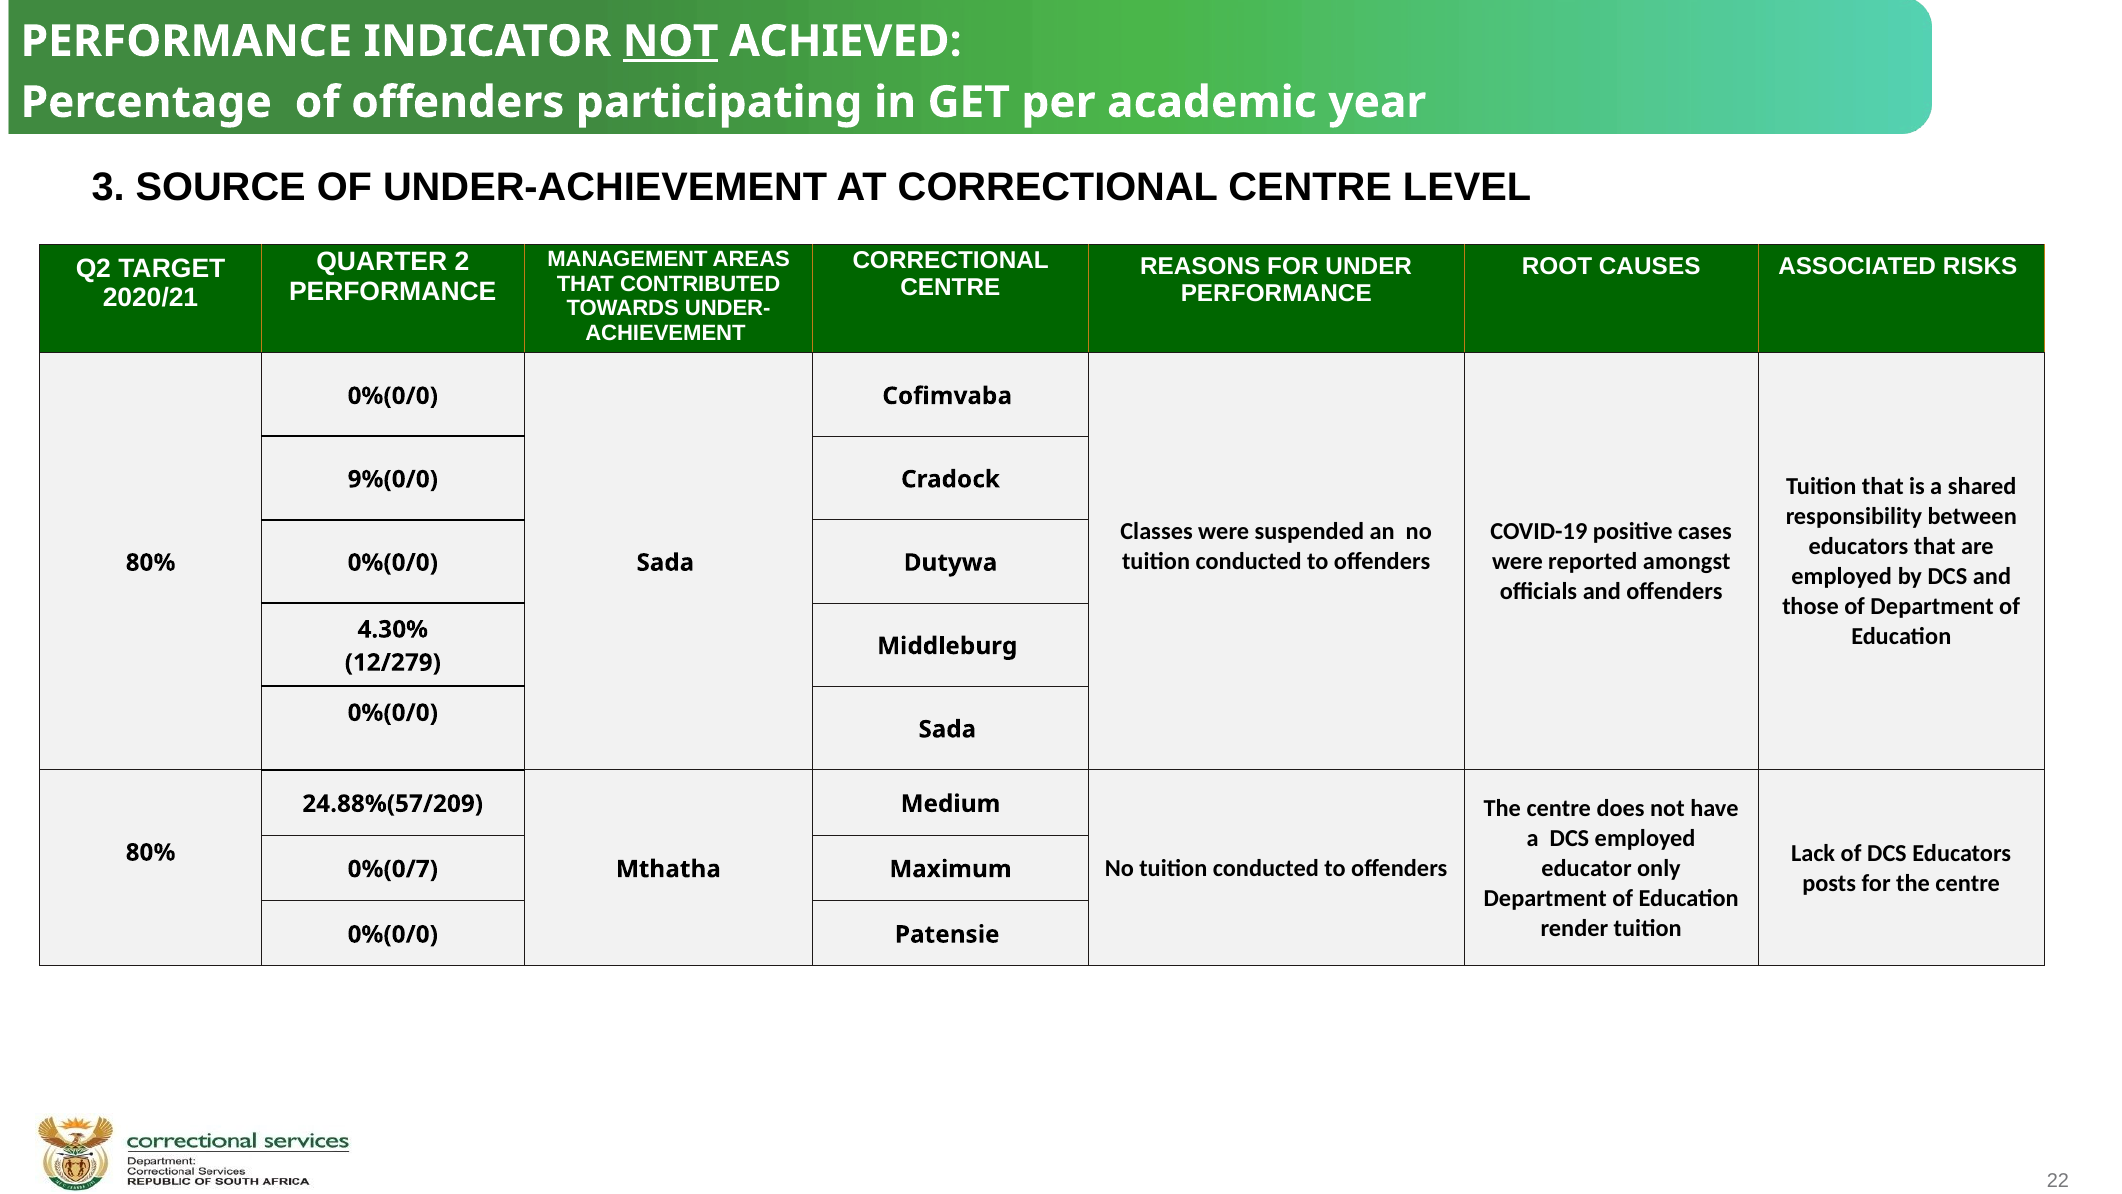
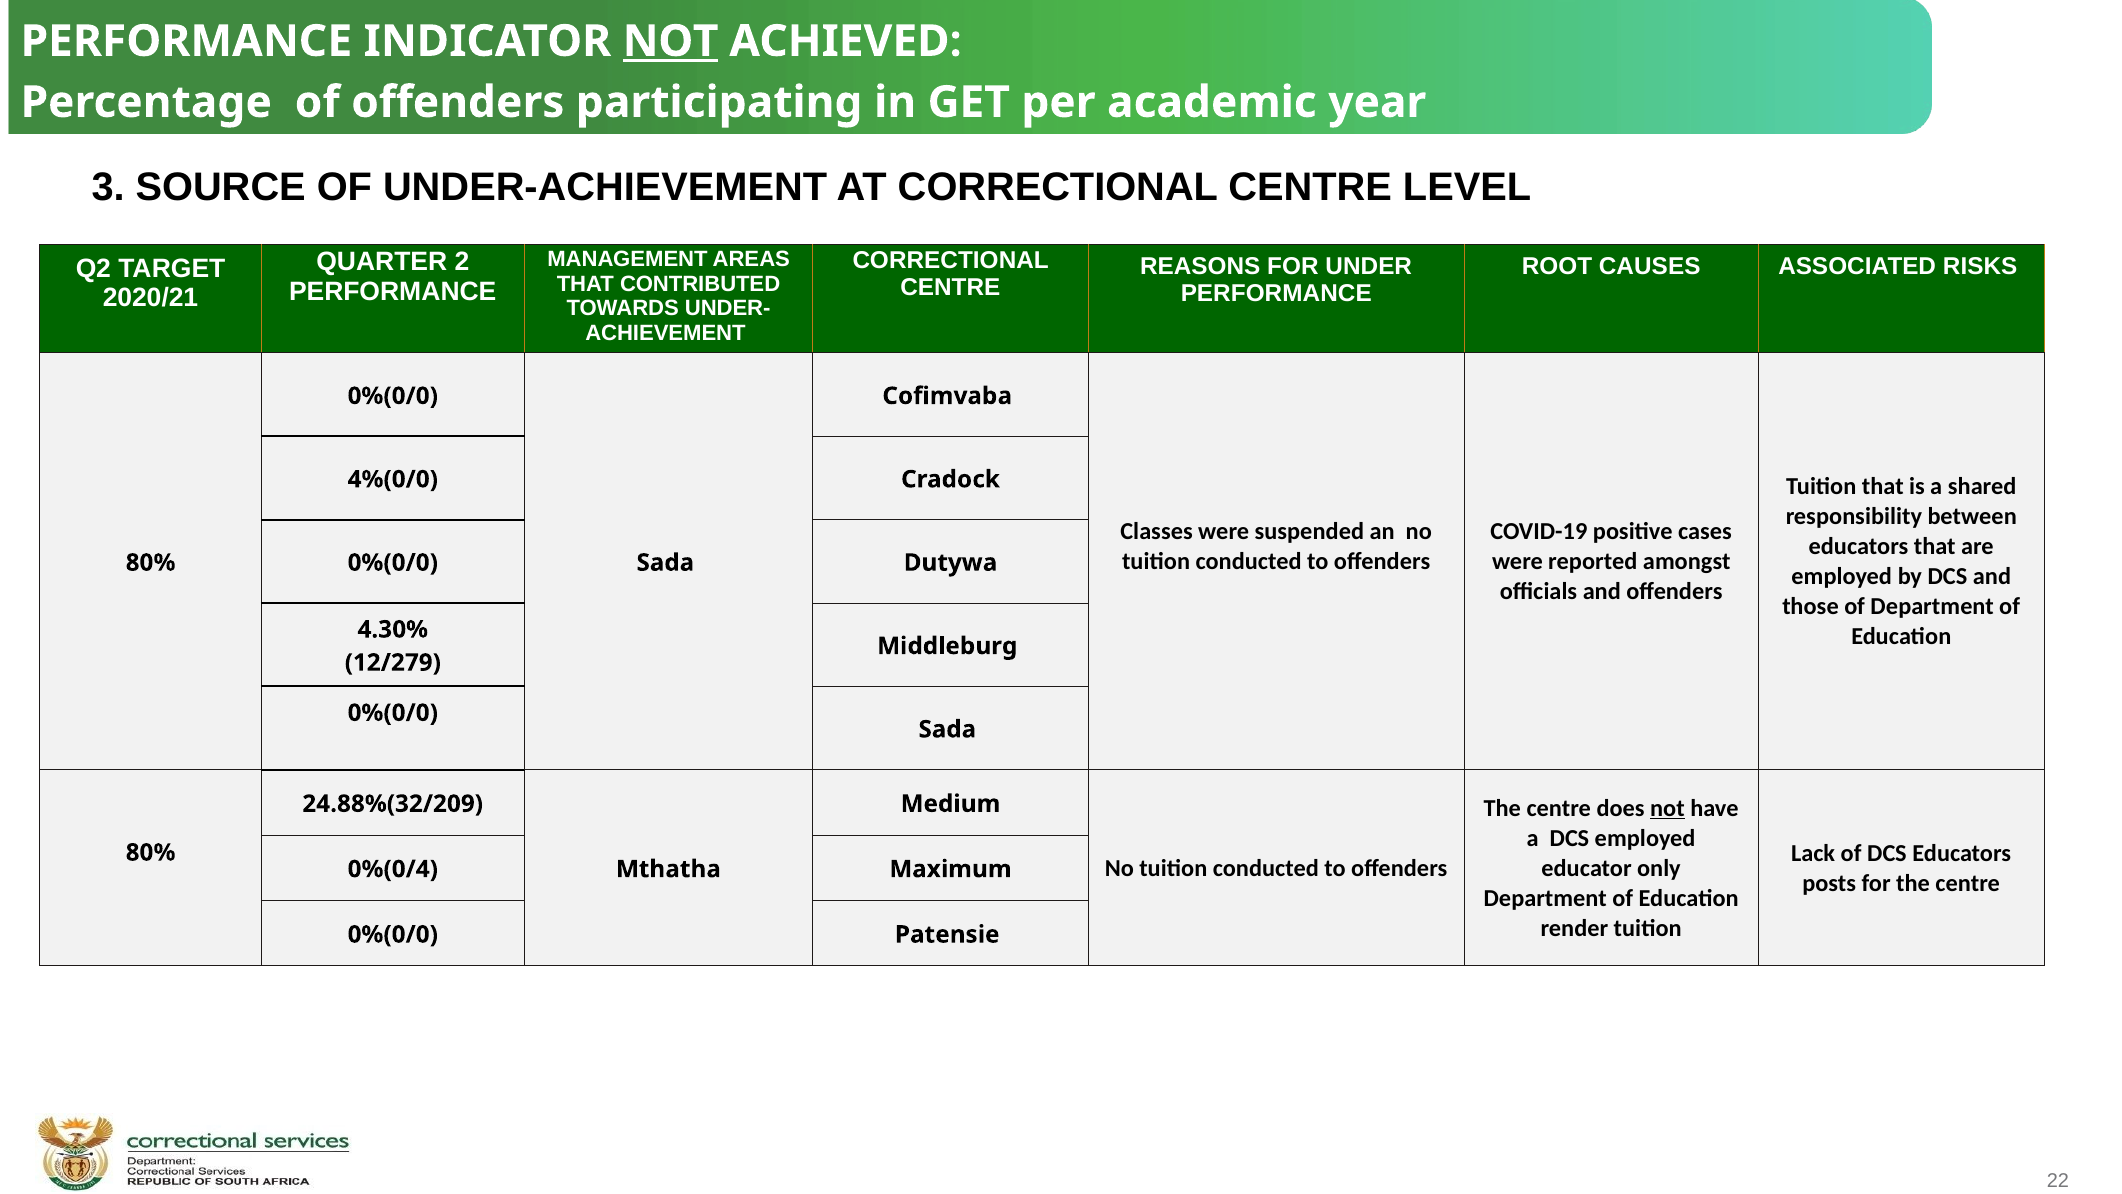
9%(0/0: 9%(0/0 -> 4%(0/0 (393, 479)
not underline: none -> present (1667, 808)
24.88%(57/209: 24.88%(57/209 -> 24.88%(32/209 (393, 804)
0%(0/7: 0%(0/7 -> 0%(0/4 (393, 869)
